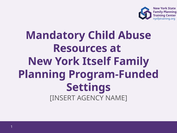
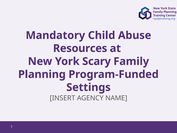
Itself: Itself -> Scary (97, 61)
